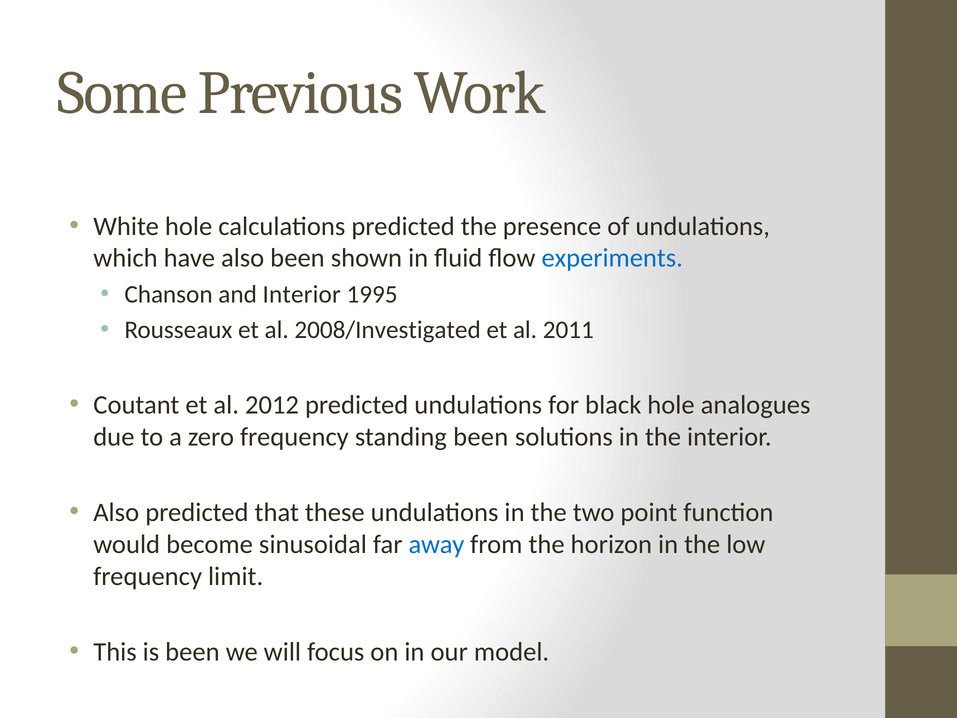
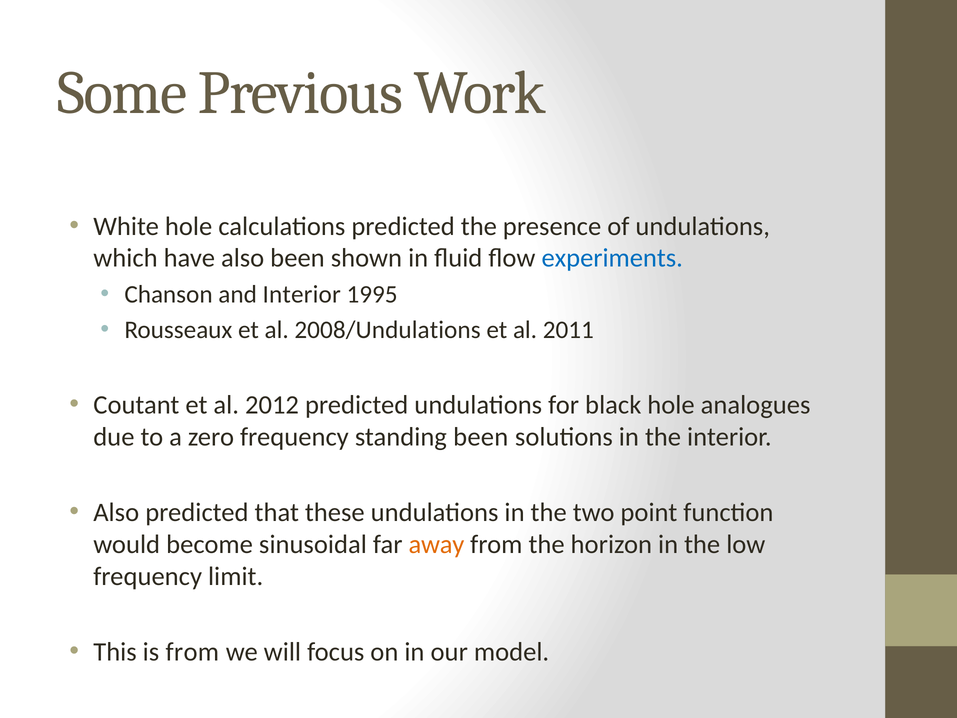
2008/Investigated: 2008/Investigated -> 2008/Undulations (388, 330)
away colour: blue -> orange (436, 544)
is been: been -> from (192, 652)
